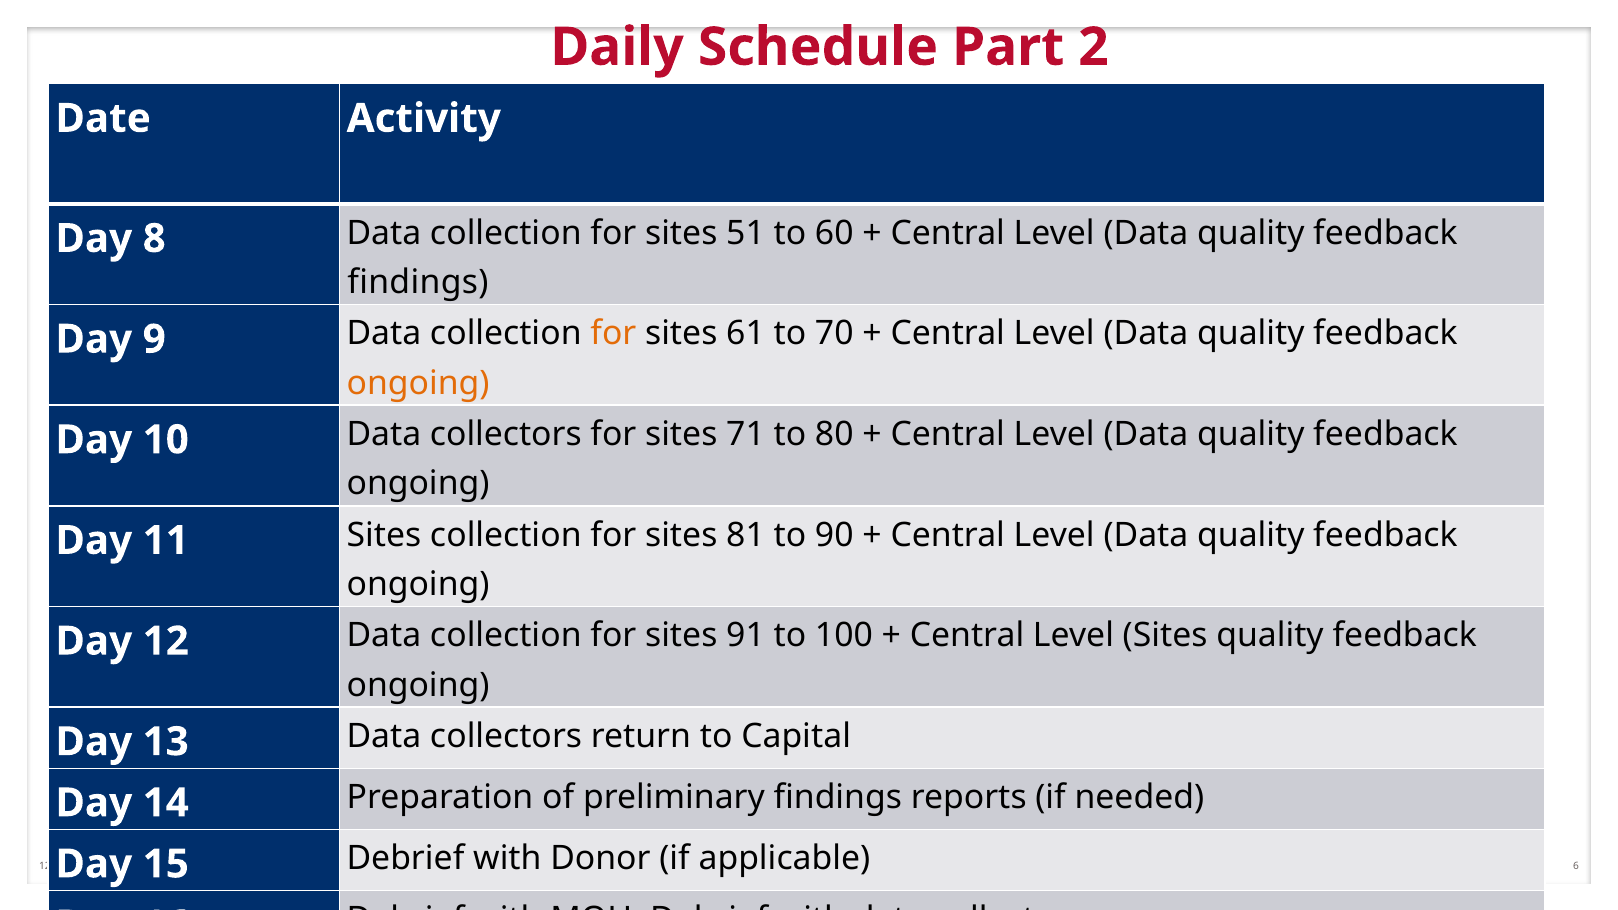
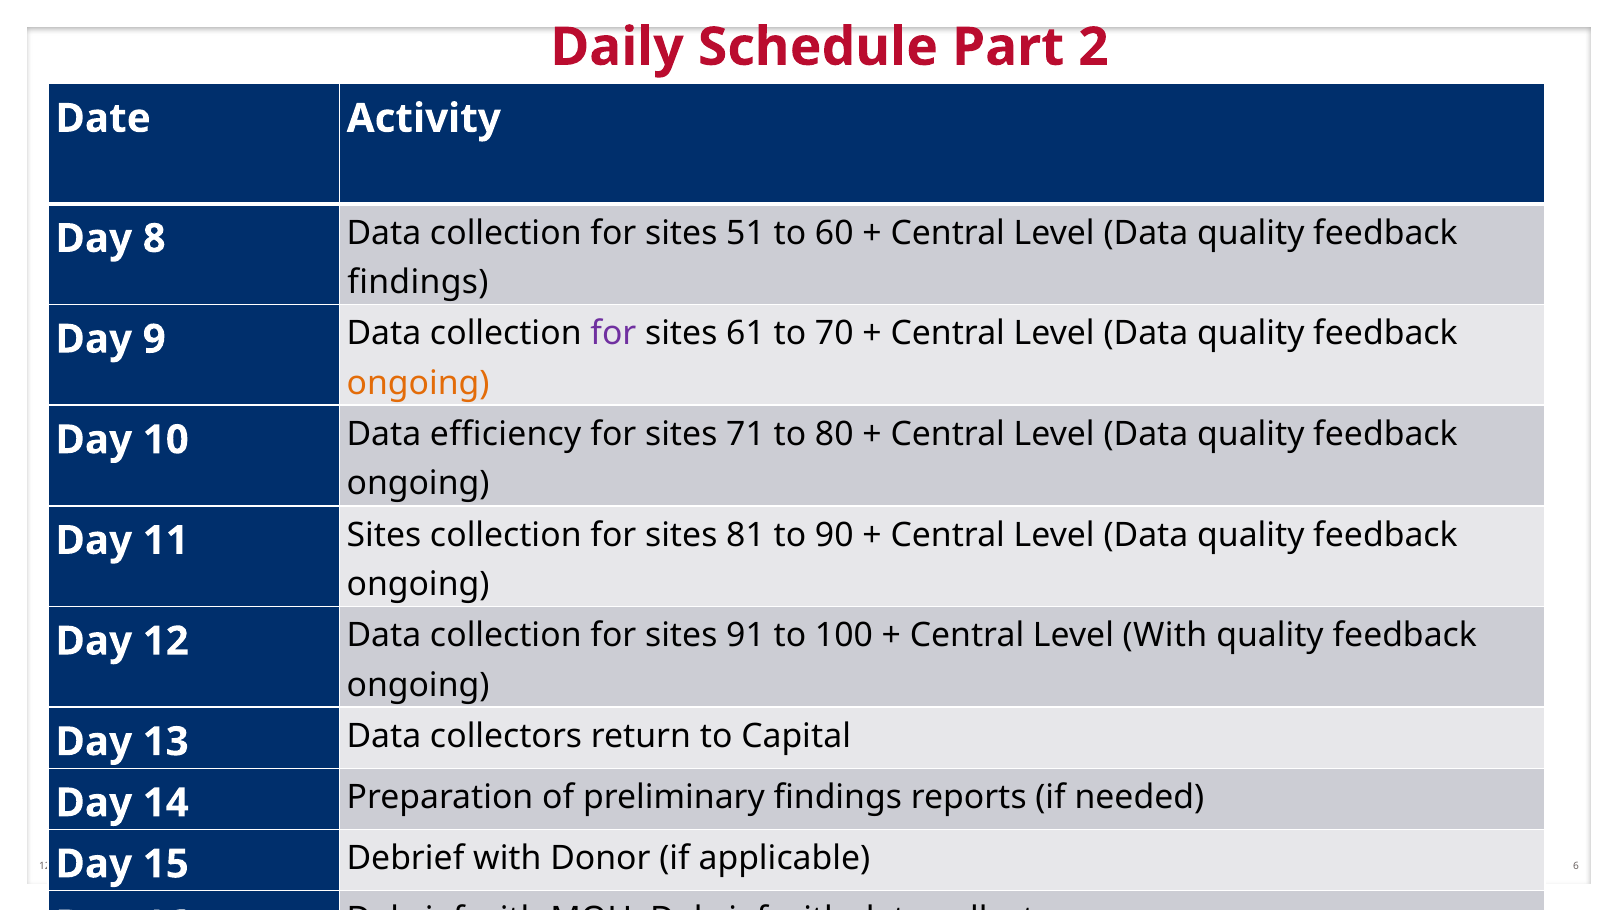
for colour: orange -> purple (613, 334)
10 Data collectors: collectors -> efficiency (506, 435)
Level Sites: Sites -> With (1165, 636)
